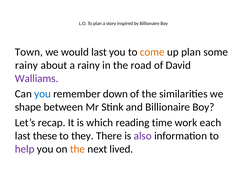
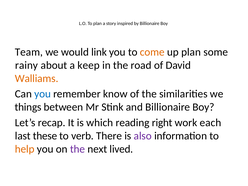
Town: Town -> Team (29, 52)
would last: last -> link (99, 52)
a rainy: rainy -> keep (89, 65)
Walliams colour: purple -> orange (37, 78)
down: down -> know (115, 94)
shape: shape -> things (28, 107)
time: time -> right (162, 123)
they: they -> verb (82, 136)
help colour: purple -> orange (25, 149)
the colour: orange -> purple (77, 149)
